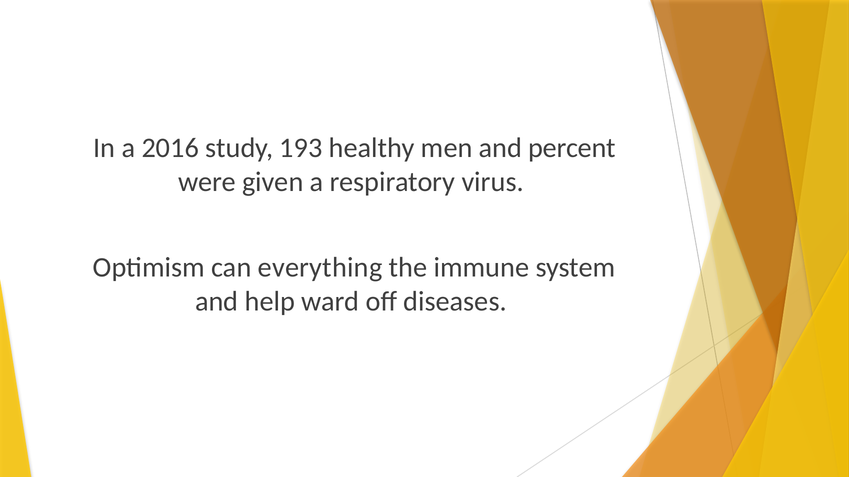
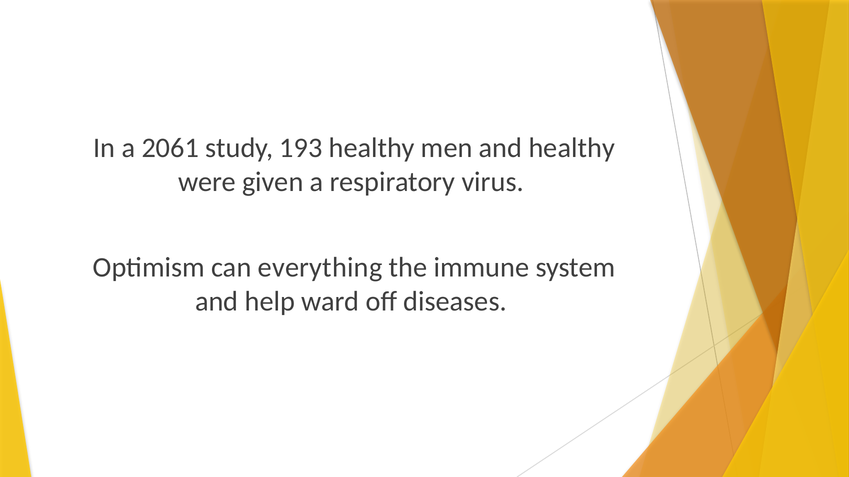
2016: 2016 -> 2061 (170, 148)
and percent: percent -> healthy (572, 148)
